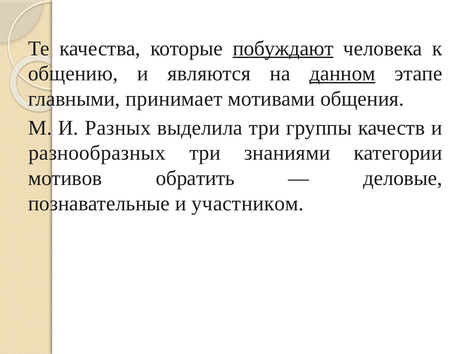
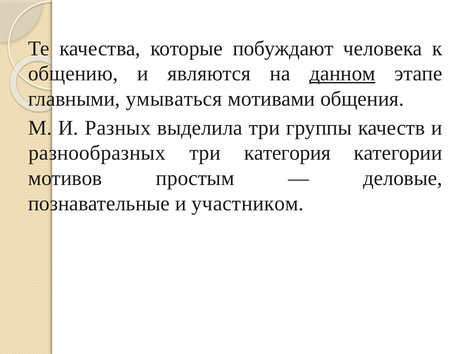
побуждают underline: present -> none (283, 48)
принимает: принимает -> умываться (174, 99)
знаниями: знаниями -> категория (287, 153)
обратить: обратить -> простым (195, 178)
